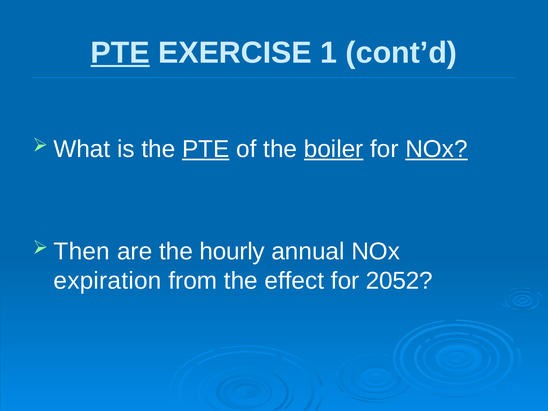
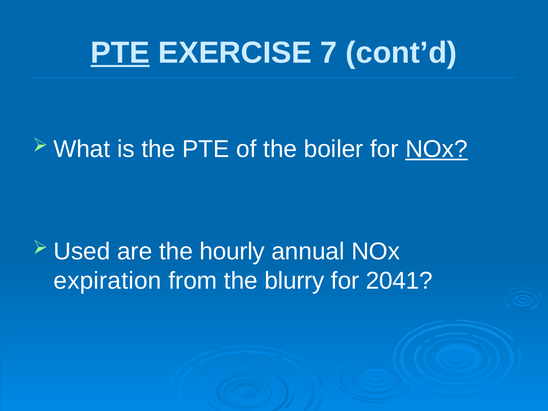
1: 1 -> 7 (329, 53)
PTE underline: present -> none (206, 149)
boiler underline: present -> none (334, 149)
Then: Then -> Used (82, 251)
effect: effect -> blurry (294, 281)
2052: 2052 -> 2041 (399, 281)
